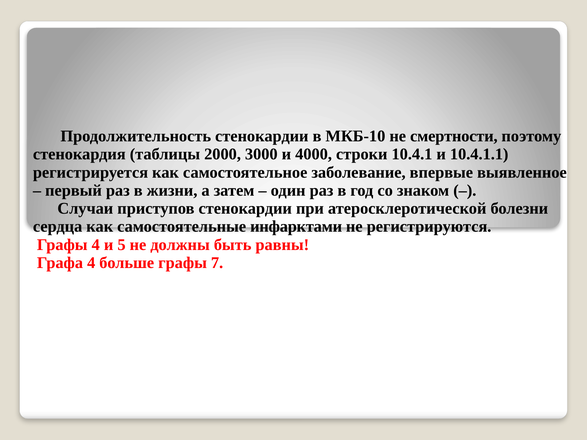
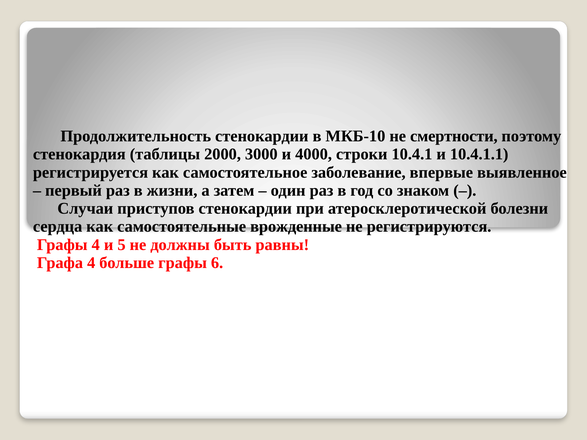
инфарктами: инфарктами -> врожденные (296, 227)
7: 7 -> 6 (217, 263)
